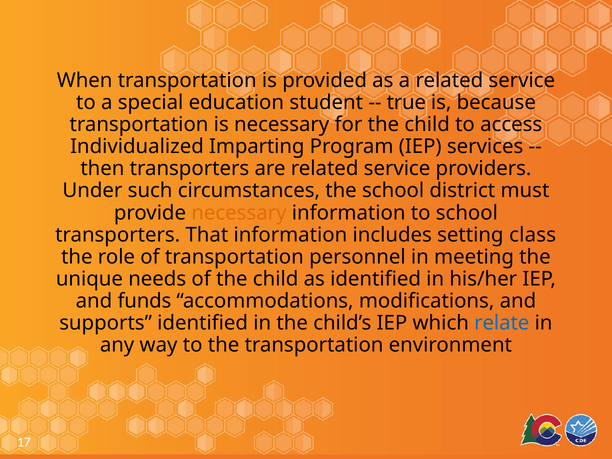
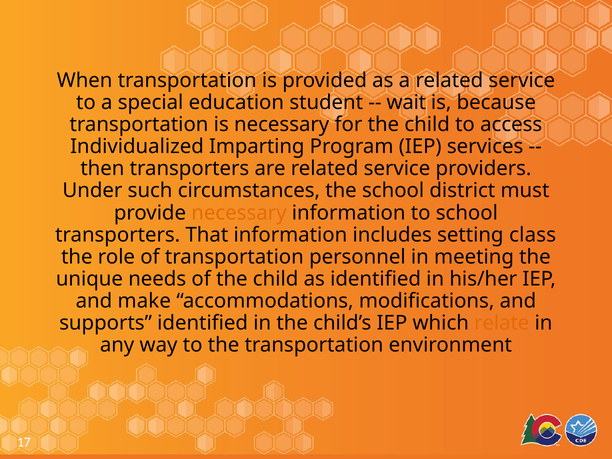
true: true -> wait (406, 103)
funds: funds -> make (144, 301)
relate colour: blue -> orange (502, 323)
